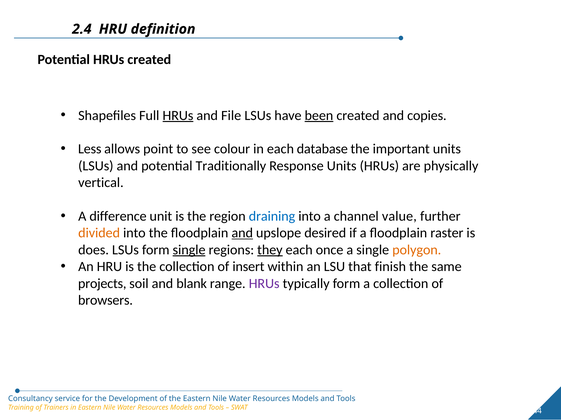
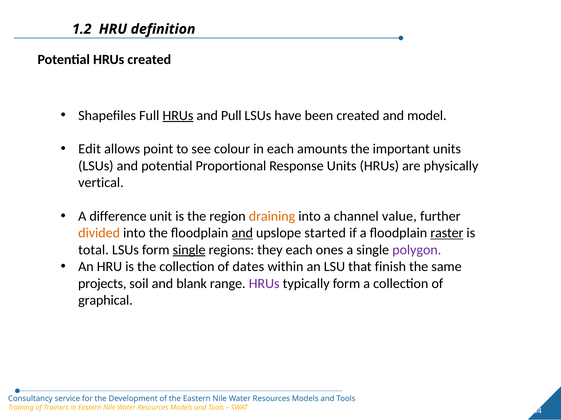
2.4: 2.4 -> 1.2 (82, 29)
File: File -> Pull (231, 116)
been underline: present -> none (319, 116)
copies: copies -> model (427, 116)
Less: Less -> Edit (90, 149)
database: database -> amounts (322, 149)
Traditionally: Traditionally -> Proportional (231, 166)
draining colour: blue -> orange (272, 217)
desired: desired -> started (325, 233)
raster underline: none -> present (447, 233)
does: does -> total (94, 250)
they underline: present -> none (270, 250)
once: once -> ones (330, 250)
polygon colour: orange -> purple (417, 250)
insert: insert -> dates (248, 267)
browsers: browsers -> graphical (105, 301)
